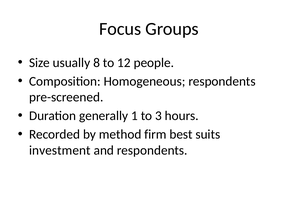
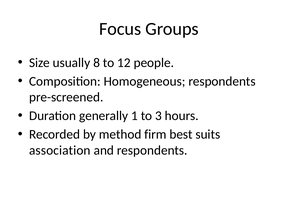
investment: investment -> association (60, 150)
